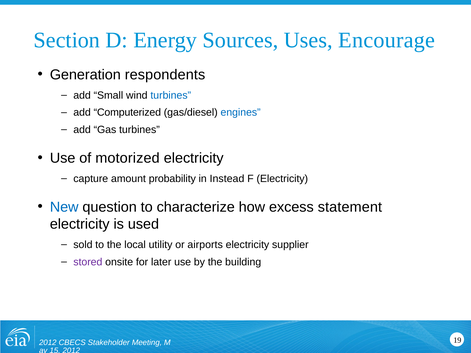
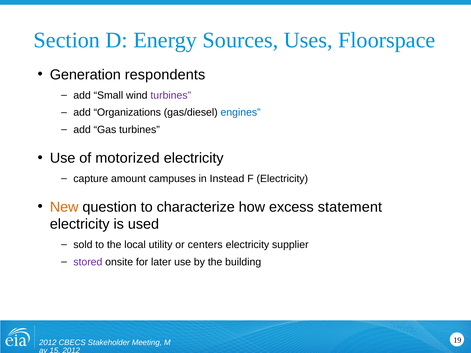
Encourage: Encourage -> Floorspace (387, 40)
turbines colour: blue -> purple (171, 95)
Computerized: Computerized -> Organizations (127, 113)
probability: probability -> campuses (172, 179)
New colour: blue -> orange (64, 207)
airports: airports -> centers (205, 245)
